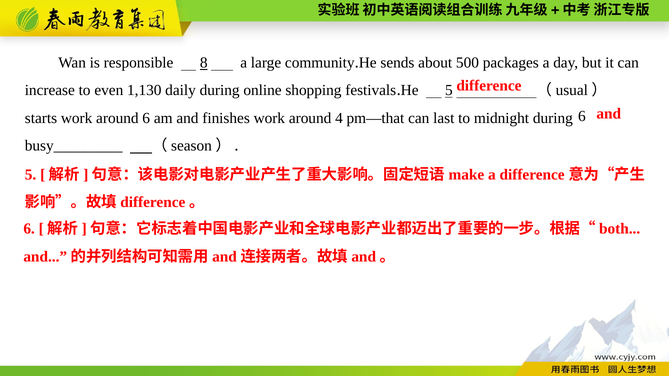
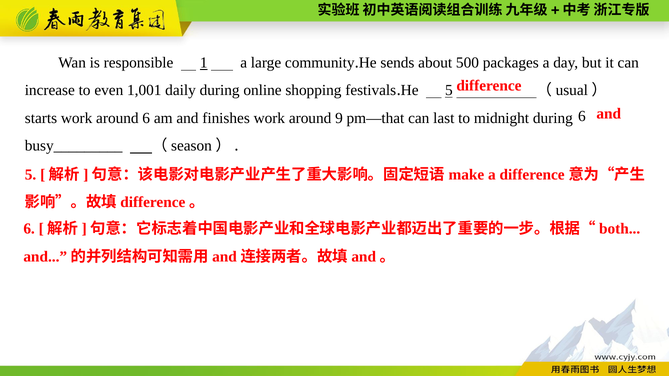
8: 8 -> 1 (204, 63)
1,130: 1,130 -> 1,001 (144, 91)
4: 4 -> 9 (339, 118)
